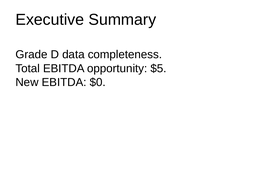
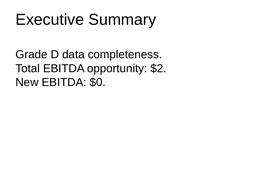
$5: $5 -> $2 (158, 68)
